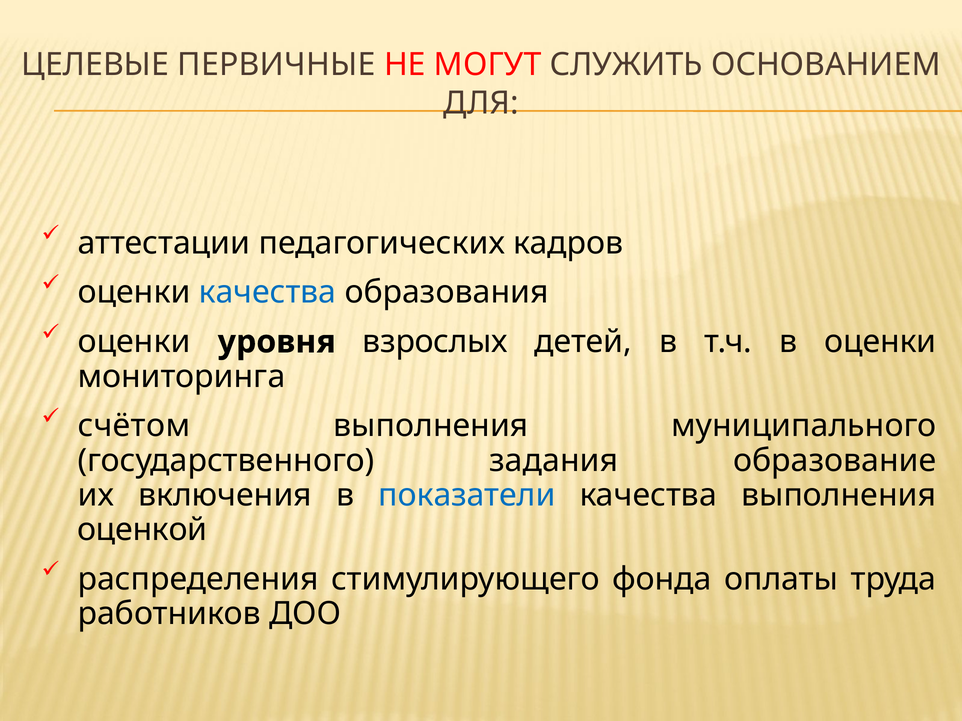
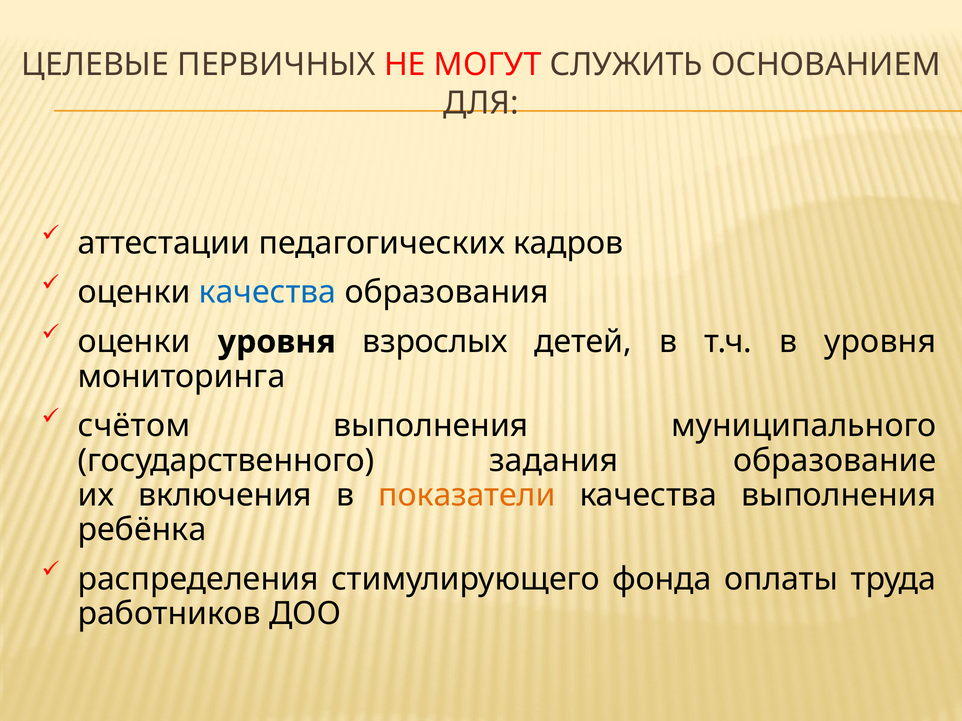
ПЕРВИЧНЫЕ: ПЕРВИЧНЫЕ -> ПЕРВИЧНЫХ (277, 65)
в оценки: оценки -> уровня (880, 342)
показатели colour: blue -> orange (467, 495)
оценкой: оценкой -> ребёнка (142, 530)
